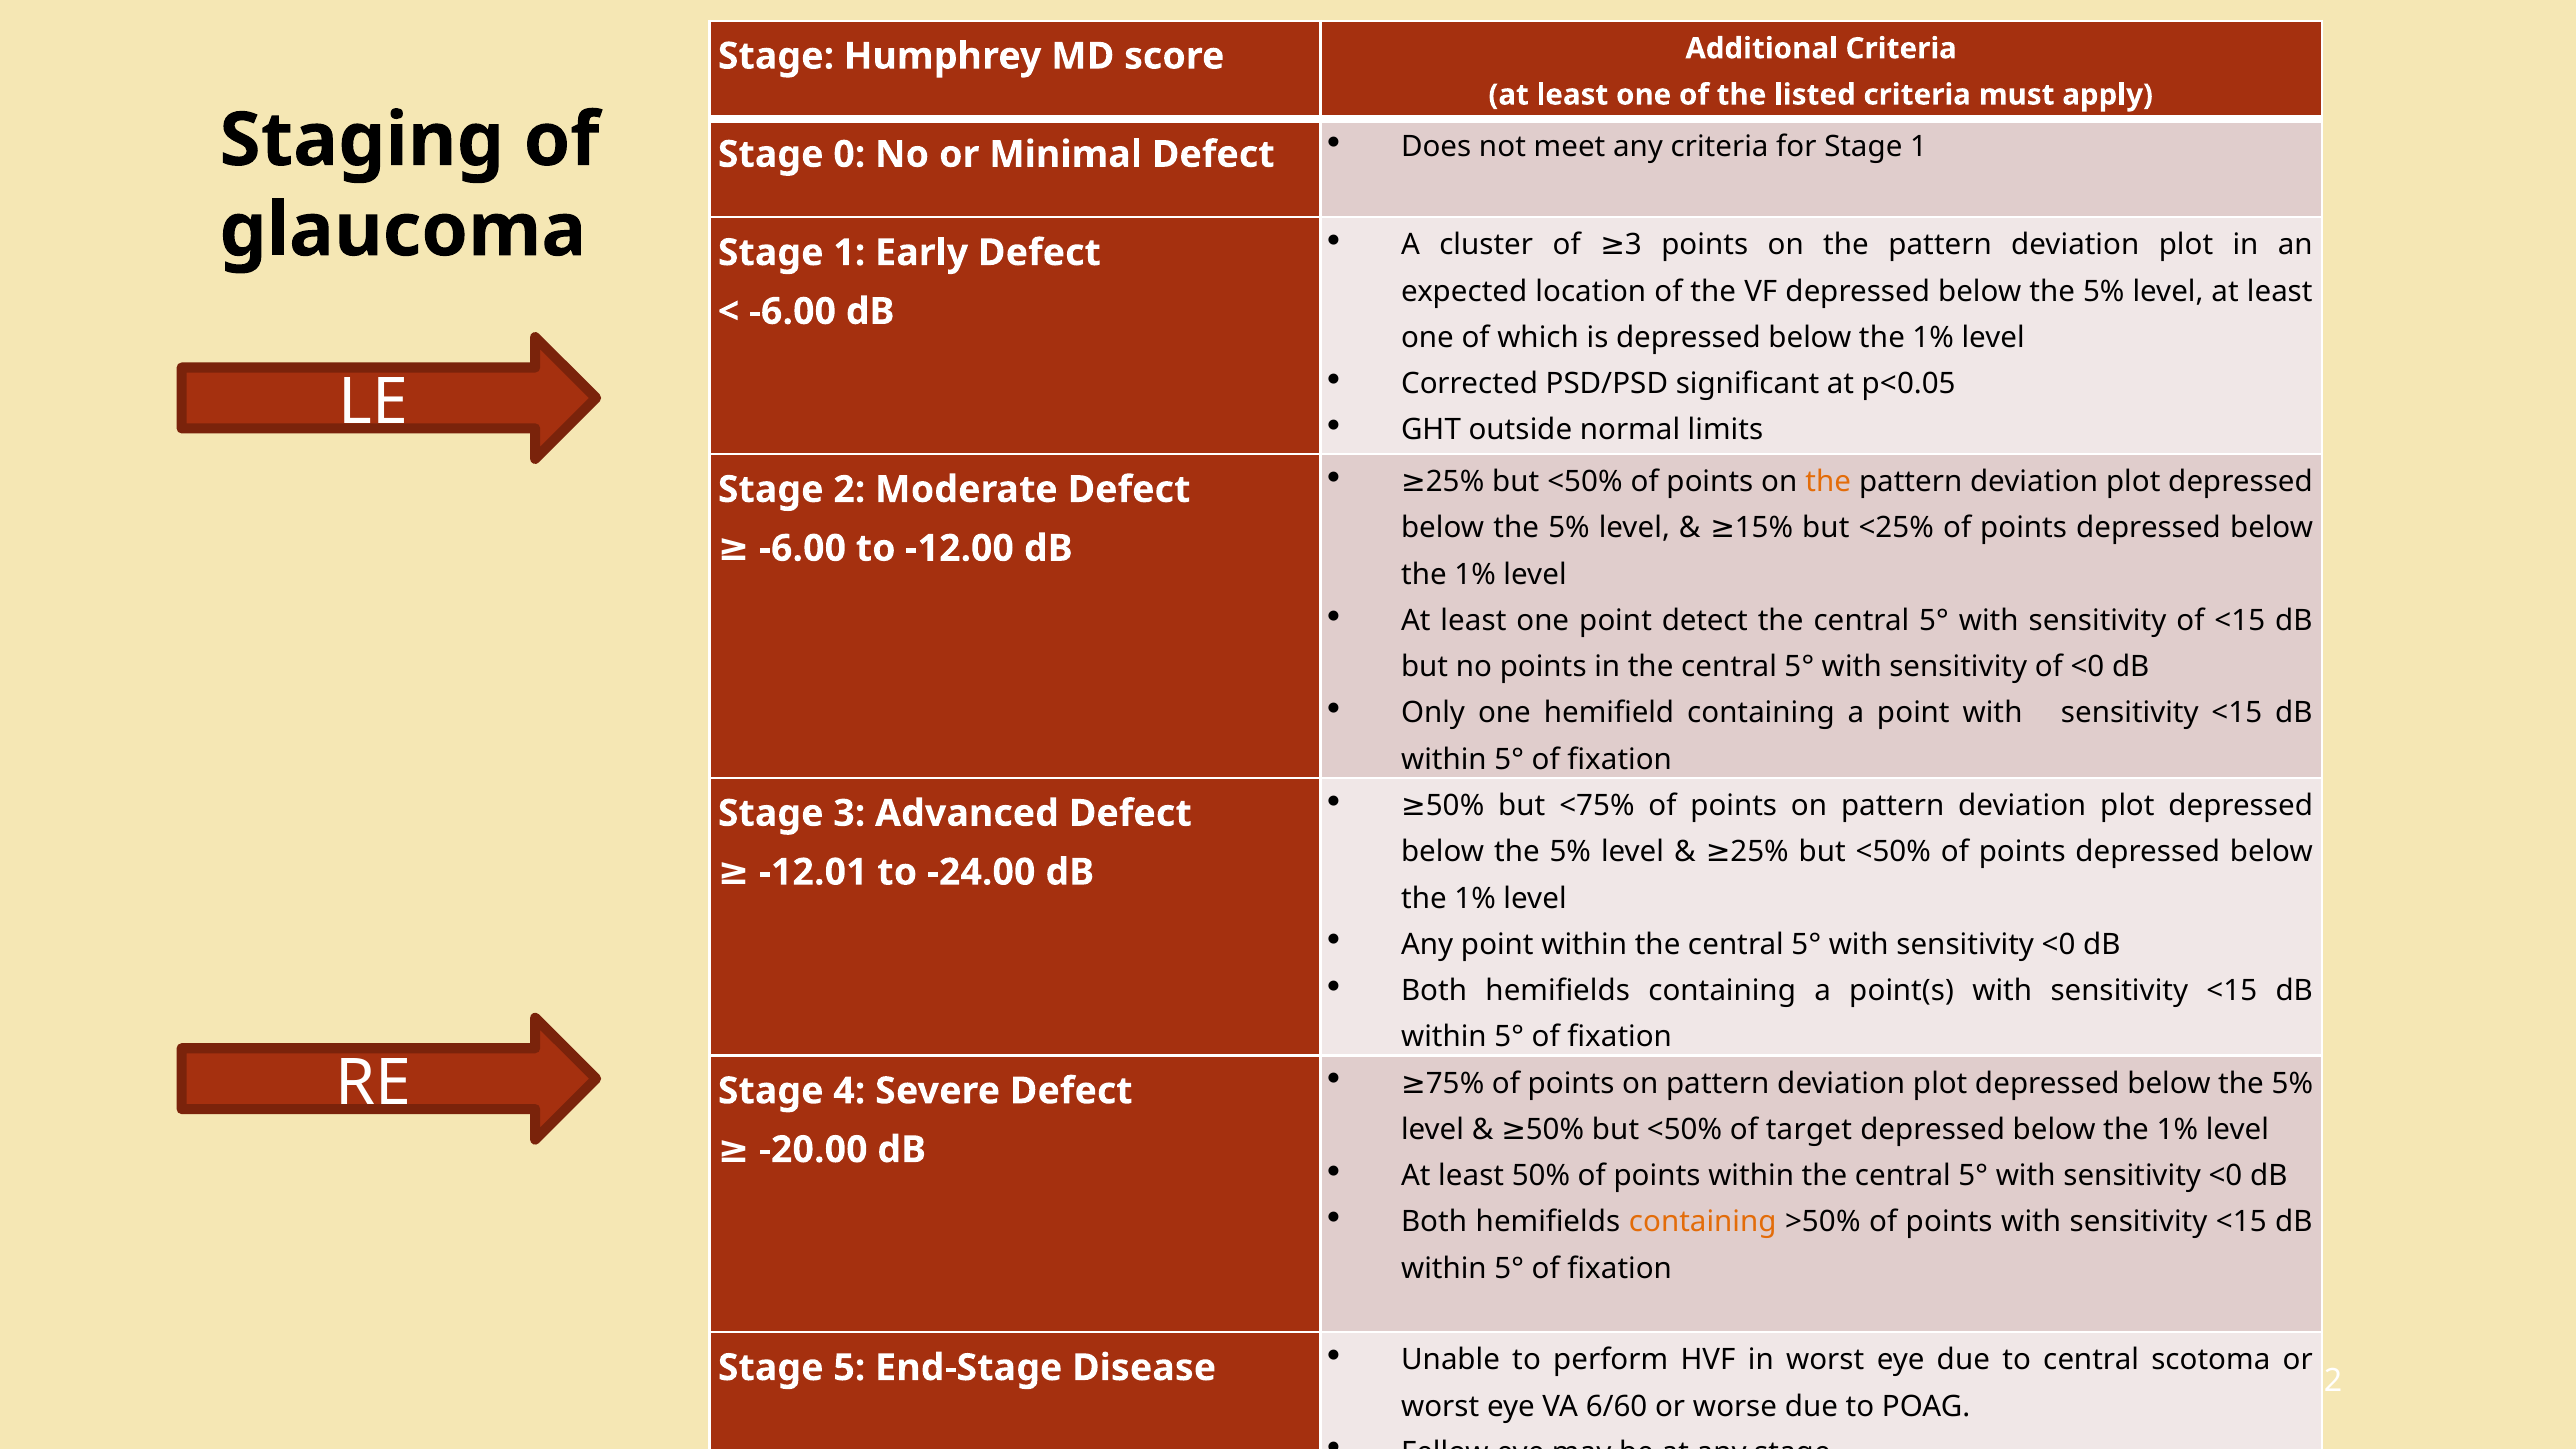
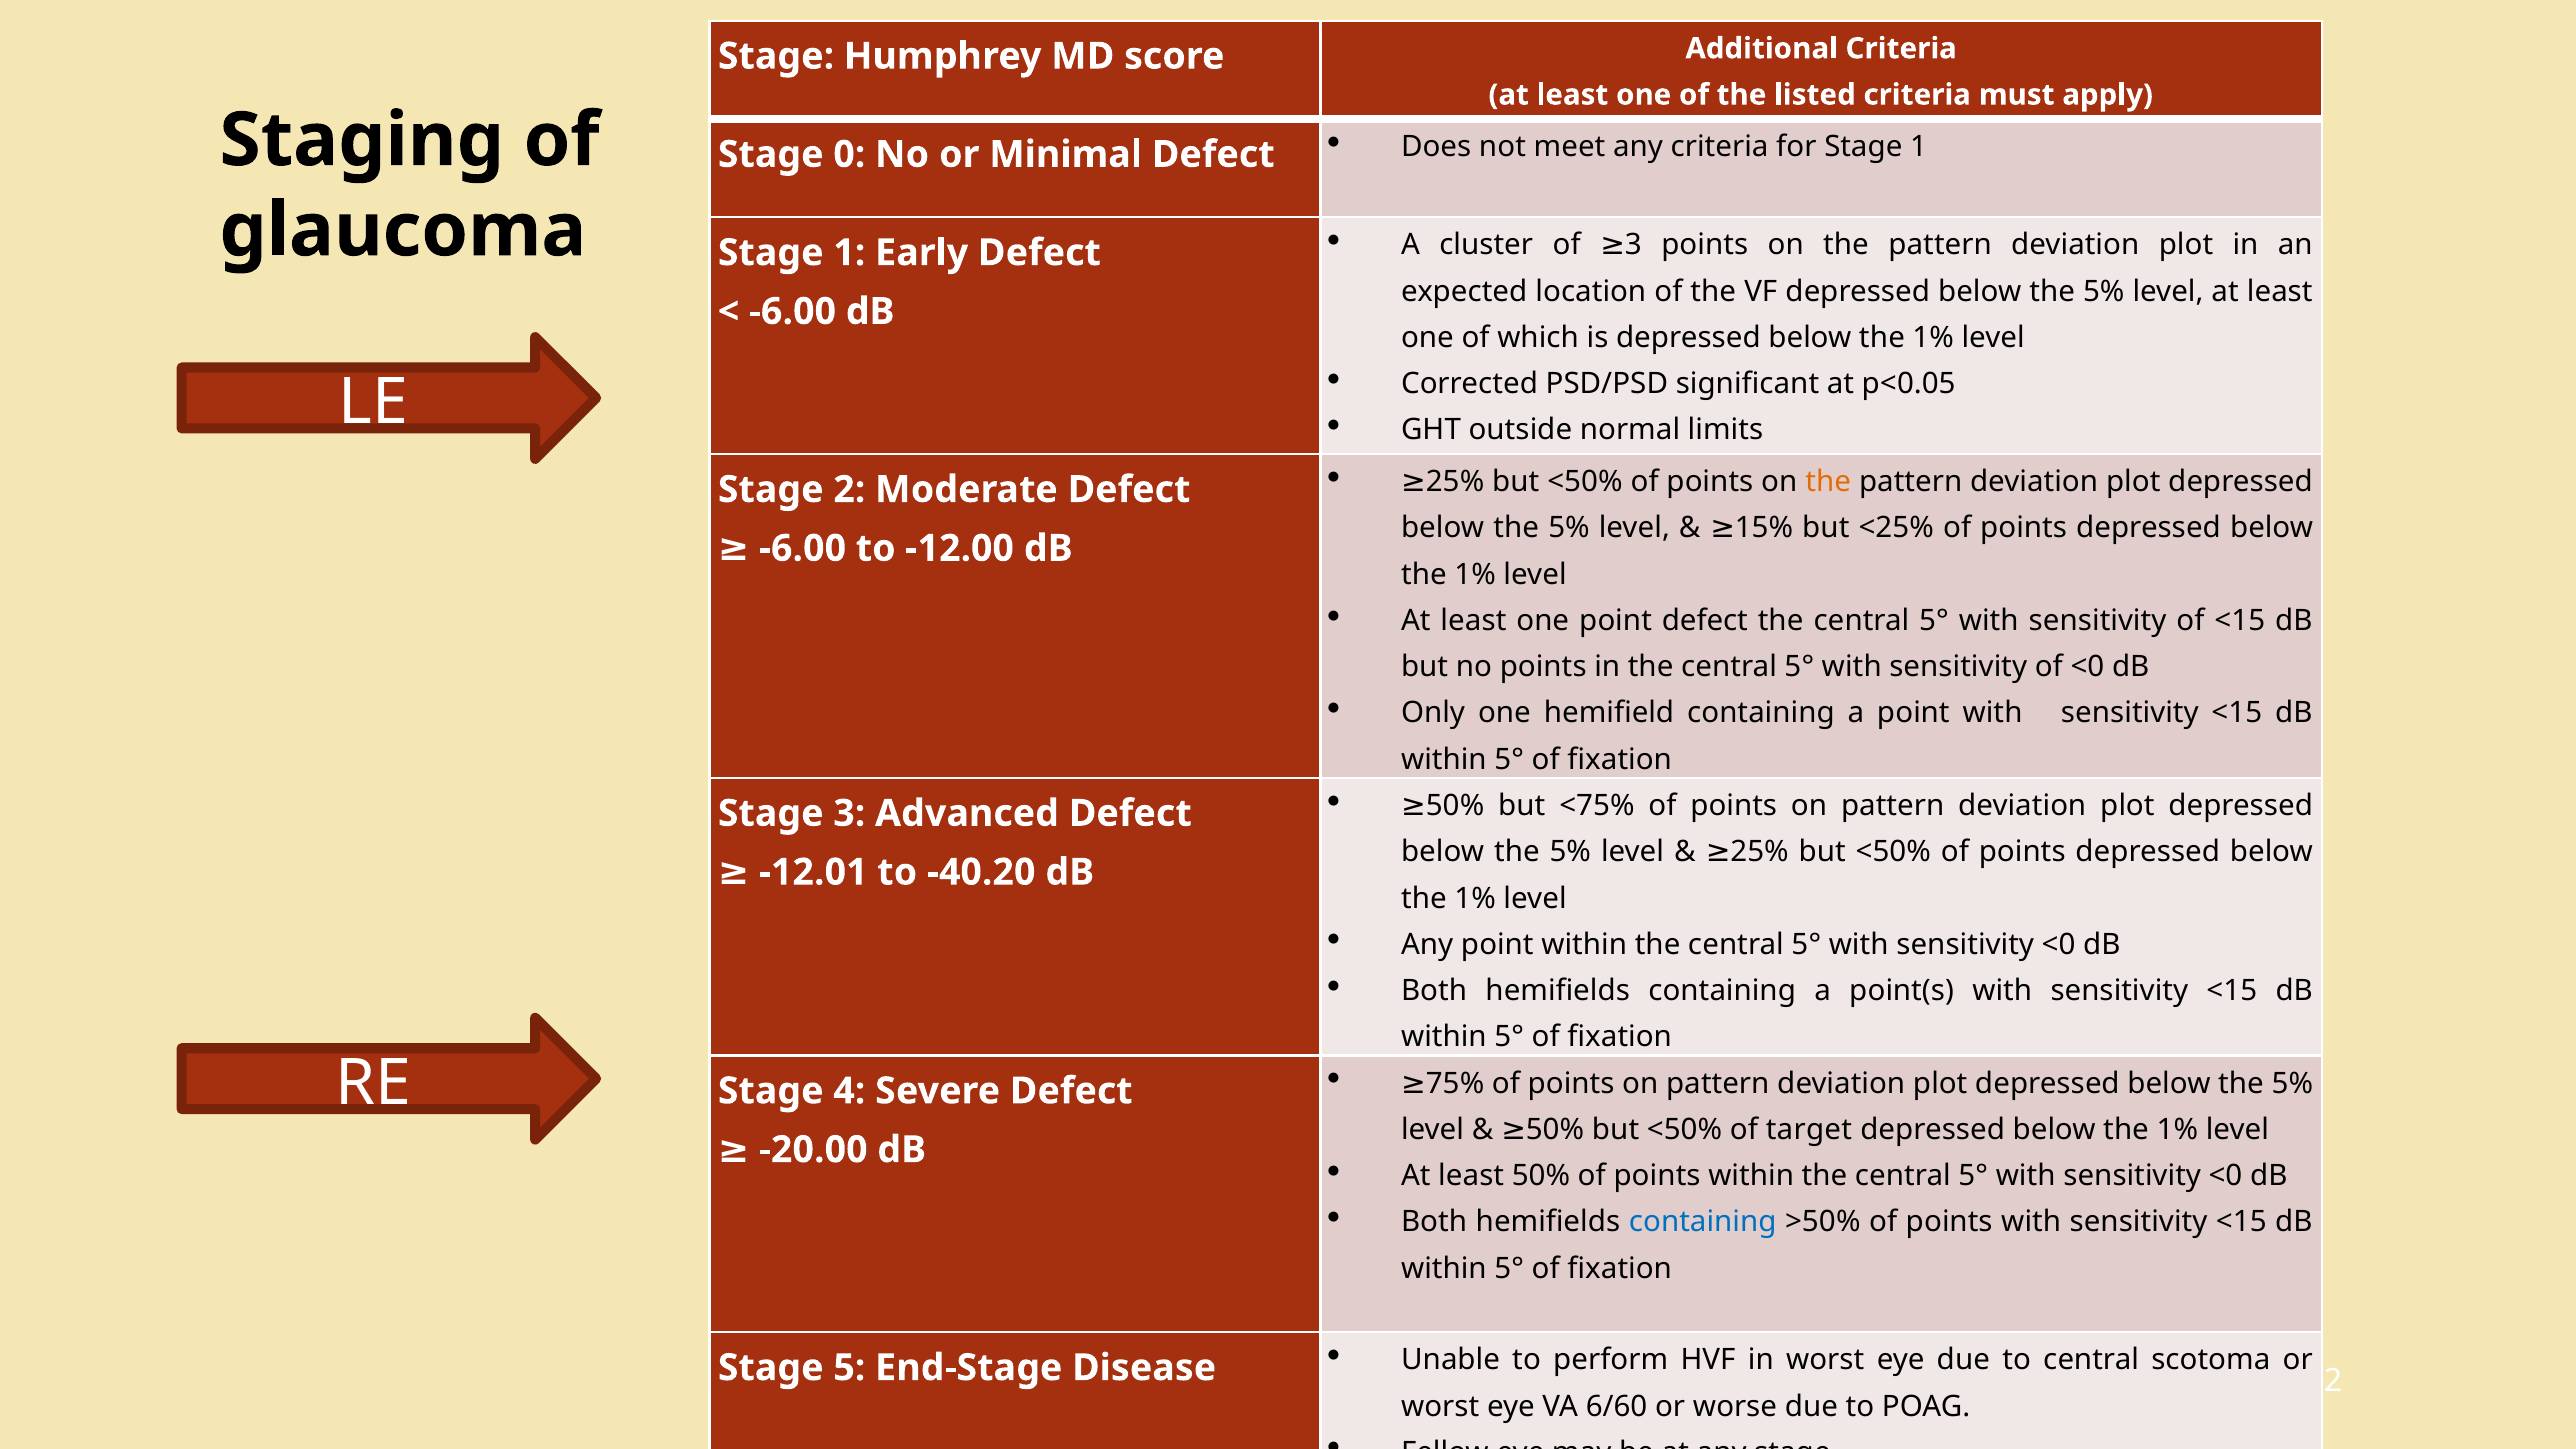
point detect: detect -> defect (1705, 621)
-24.00: -24.00 -> -40.20 (981, 872)
containing colour: orange -> blue (1703, 1222)
